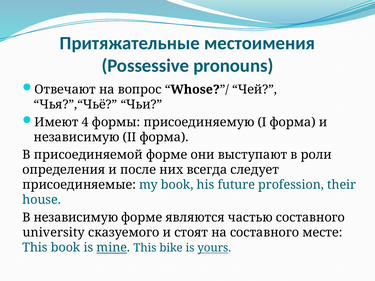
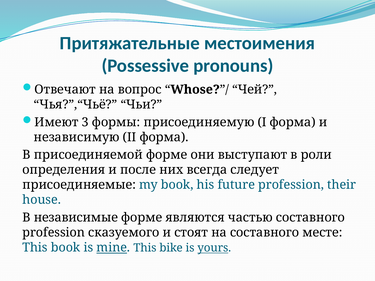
4: 4 -> 3 (85, 122)
В независимую: независимую -> независимые (76, 218)
university: university -> profession (54, 233)
